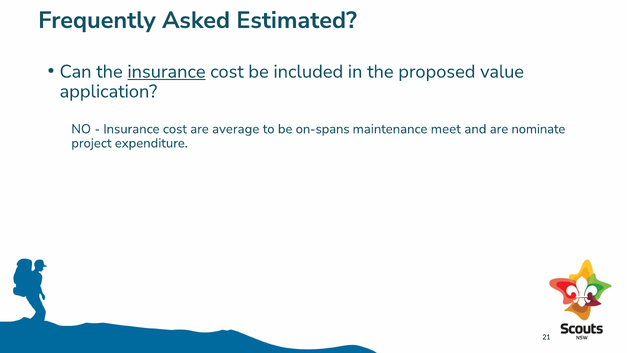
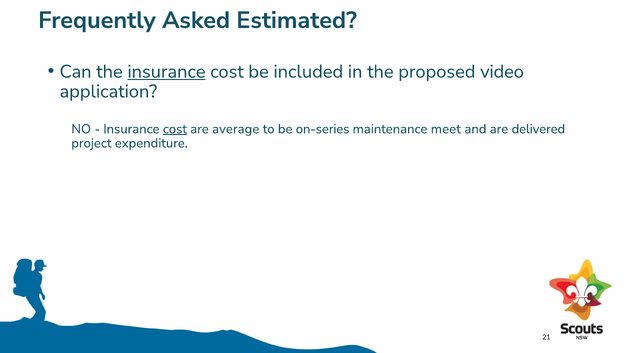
value: value -> video (502, 72)
cost underline: none -> present (175, 129)
on-spans: on-spans -> on-series (323, 129)
nominate: nominate -> delivered (538, 129)
